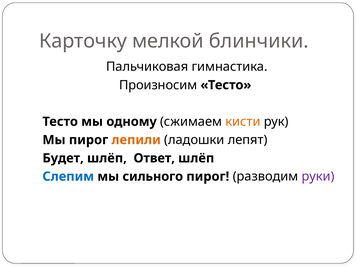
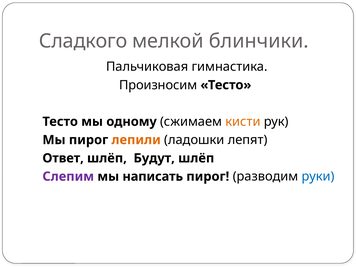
Карточку: Карточку -> Сладкого (83, 41)
Будет: Будет -> Ответ (63, 158)
Ответ: Ответ -> Будут (154, 158)
Слепим colour: blue -> purple (68, 176)
сильного: сильного -> написать (153, 176)
руки colour: purple -> blue (318, 176)
